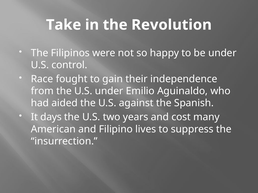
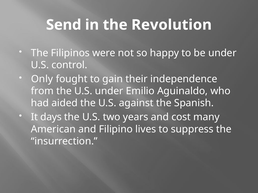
Take: Take -> Send (64, 25)
Race: Race -> Only (42, 79)
